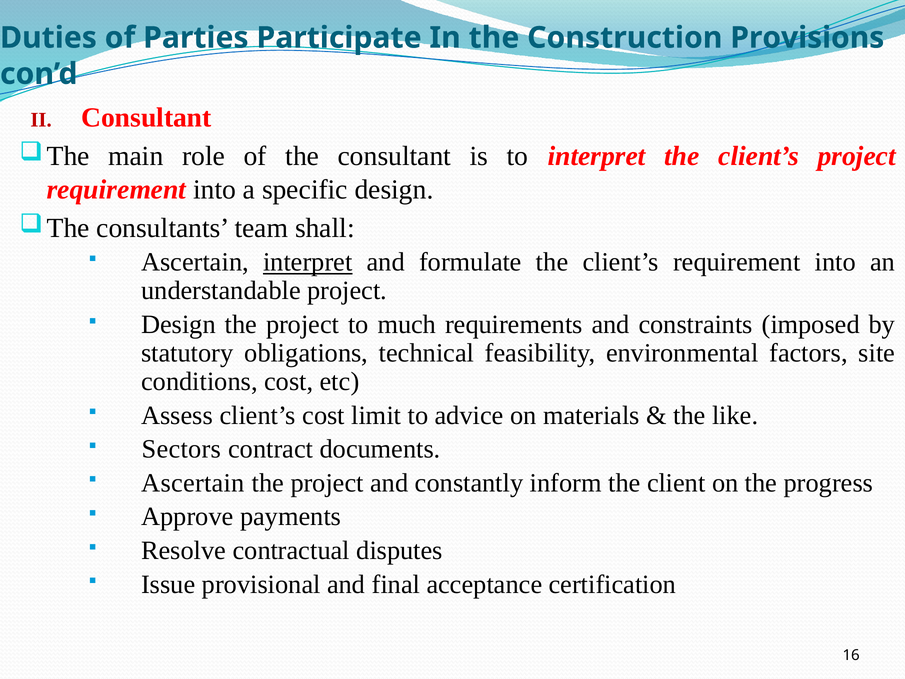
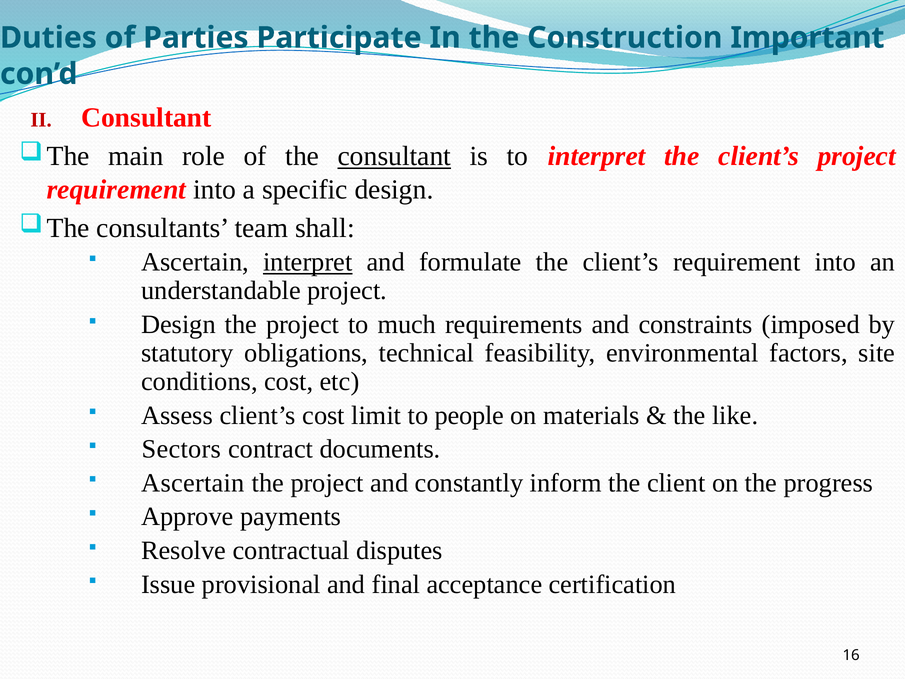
Provisions: Provisions -> Important (807, 38)
consultant underline: none -> present (394, 156)
advice: advice -> people (469, 415)
